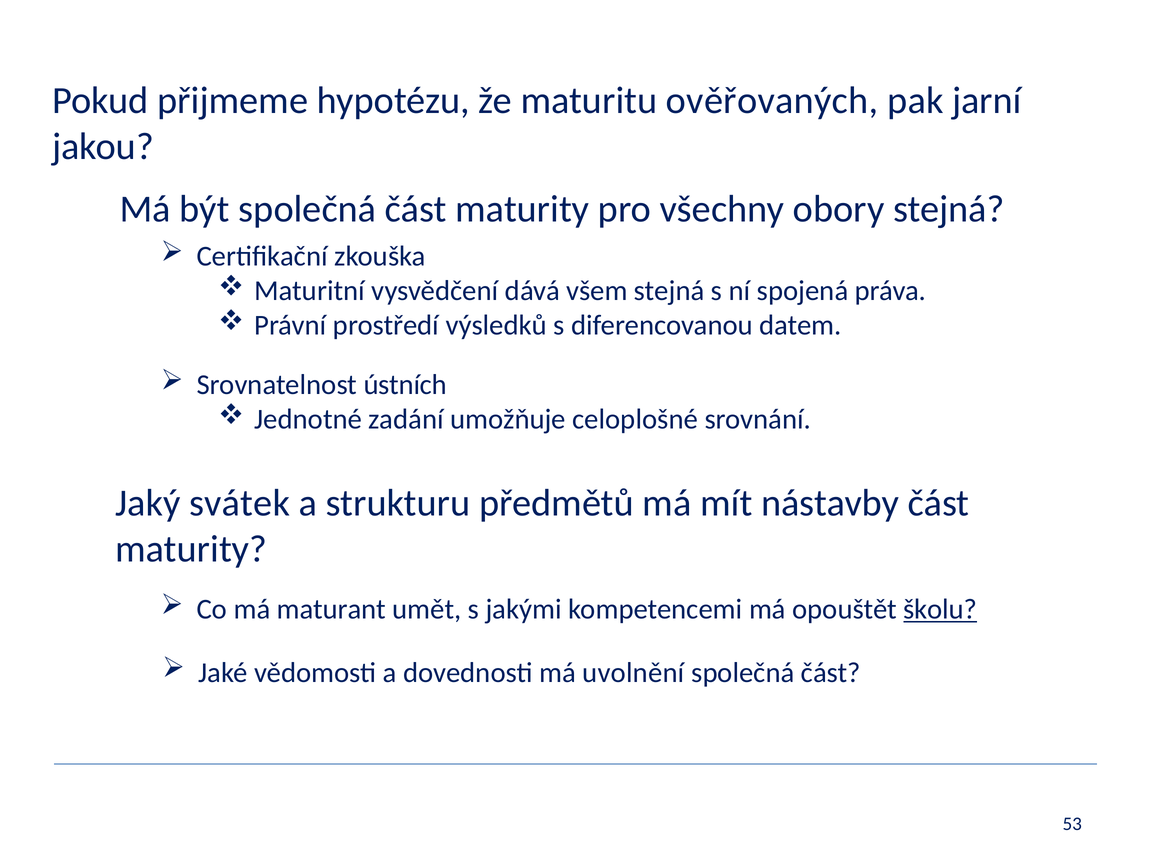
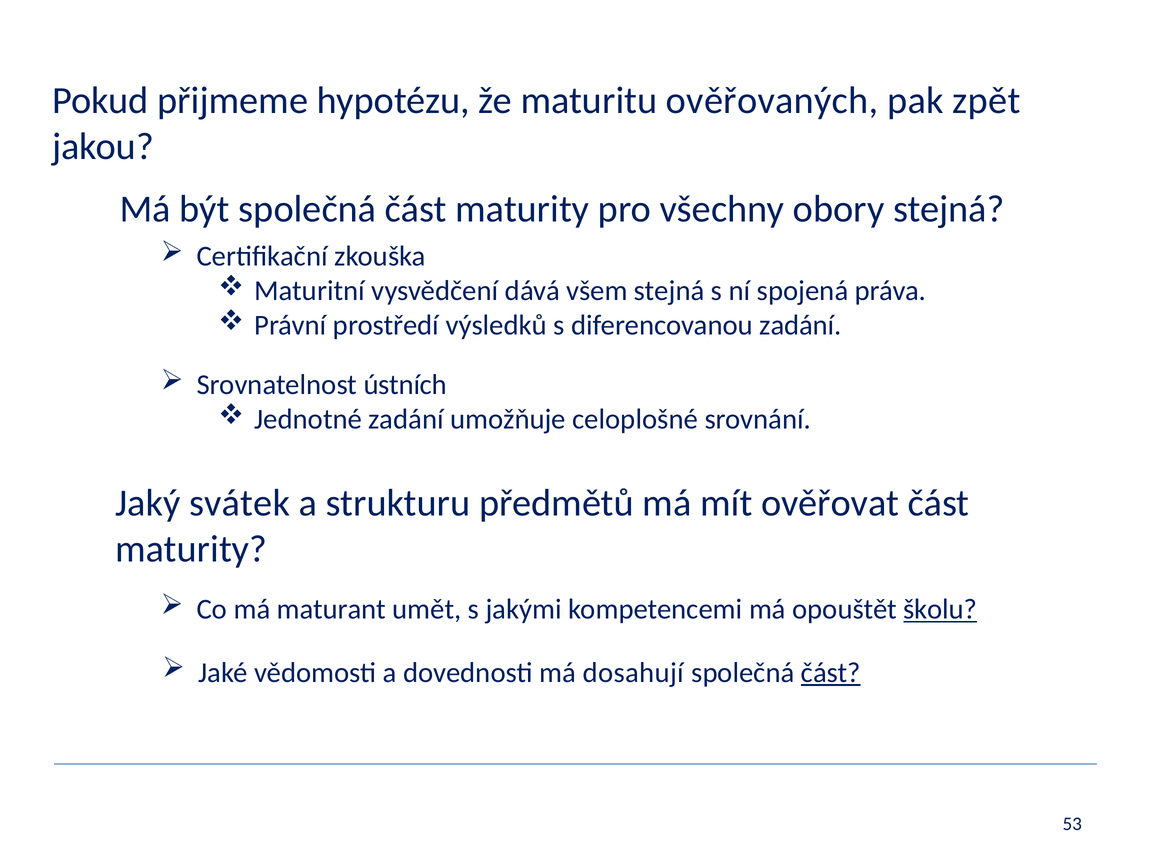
jarní: jarní -> zpět (986, 100)
diferencovanou datem: datem -> zadání (800, 325)
nástavby: nástavby -> ověřovat (830, 503)
uvolnění: uvolnění -> dosahují (633, 673)
část underline: none -> present (831, 673)
